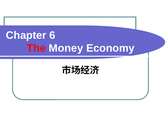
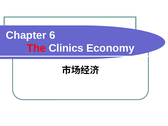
Money: Money -> Clinics (66, 48)
